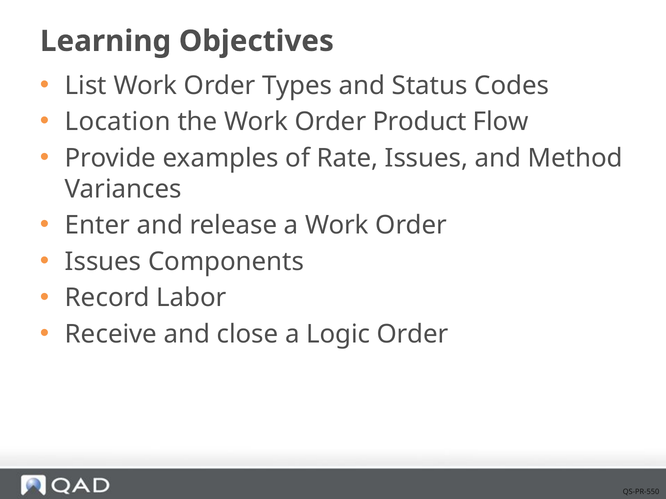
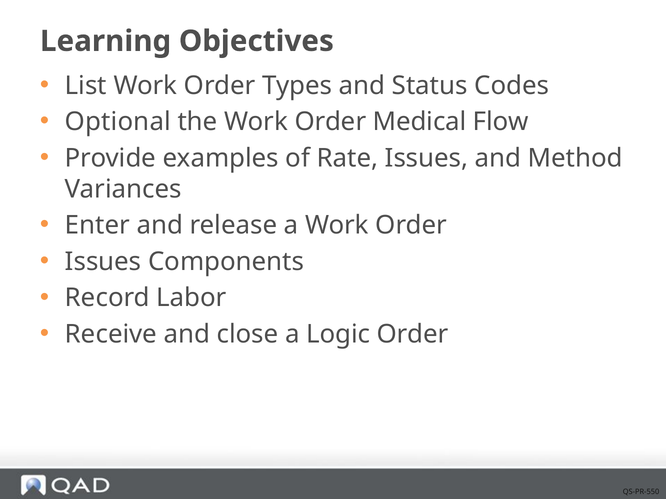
Location: Location -> Optional (118, 122)
Product: Product -> Medical (420, 122)
